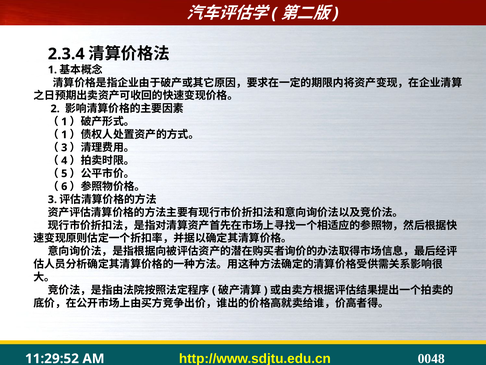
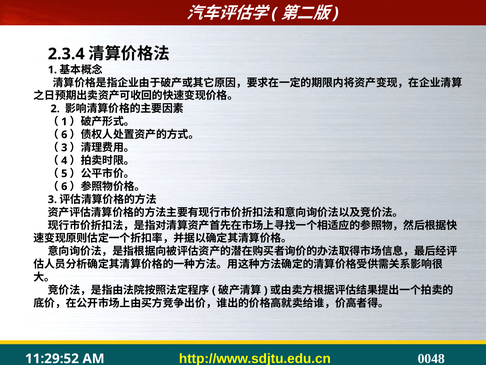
1: 1 -> 6 (64, 134)
